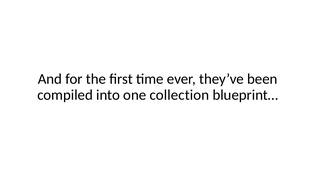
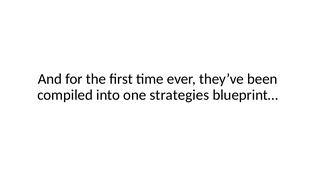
collection: collection -> strategies (179, 95)
